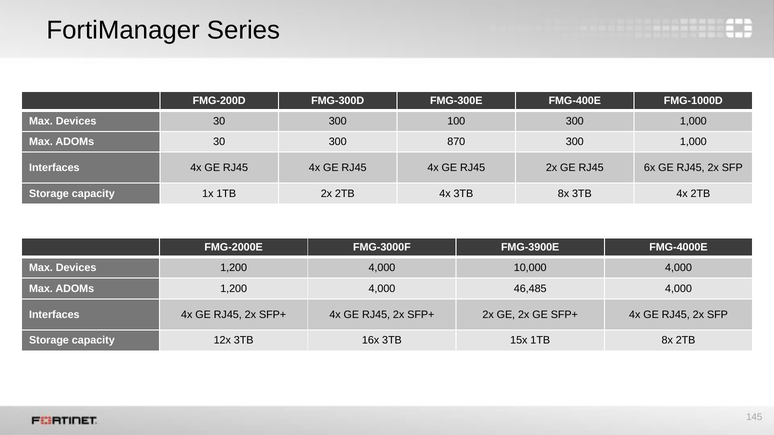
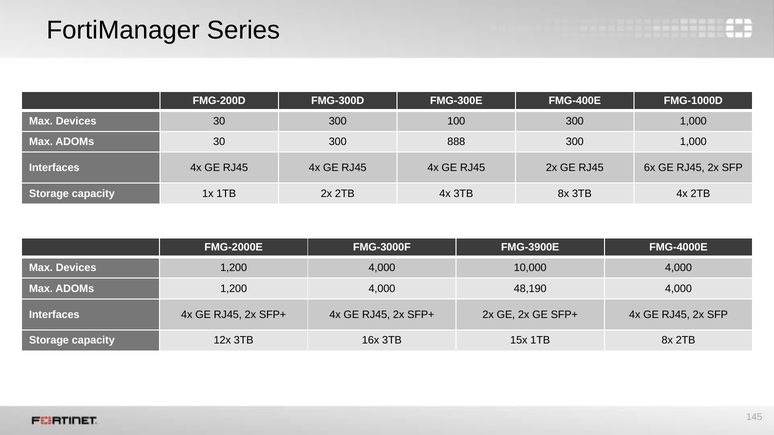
870: 870 -> 888 (456, 142)
46,485: 46,485 -> 48,190 (530, 289)
